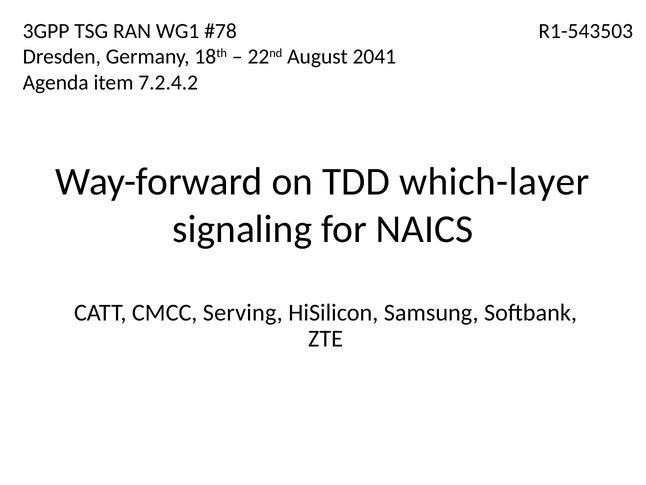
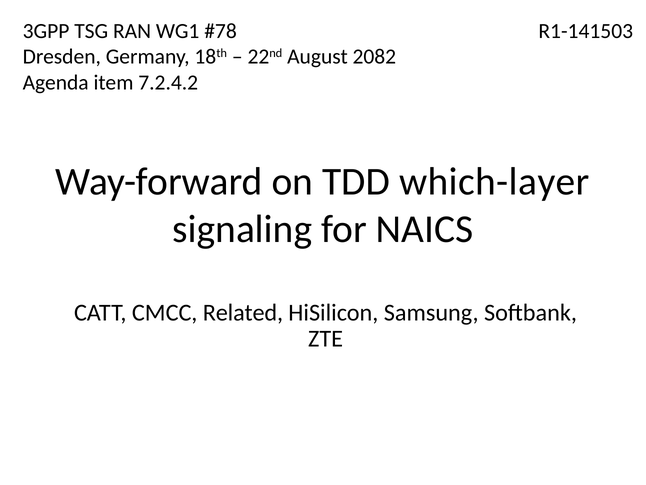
R1-543503: R1-543503 -> R1-141503 (586, 31)
2041: 2041 -> 2082 (374, 57)
Serving: Serving -> Related (243, 312)
